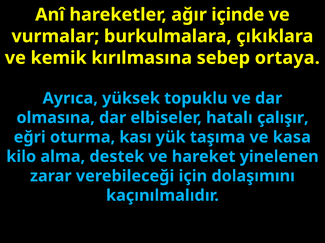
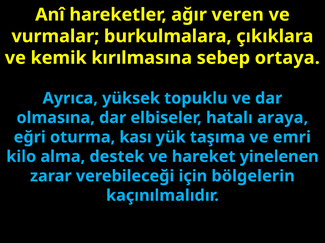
içinde: içinde -> veren (238, 15)
çalışır: çalışır -> araya (283, 118)
kasa: kasa -> emri (292, 138)
dolaşımını: dolaşımını -> bölgelerin (253, 177)
